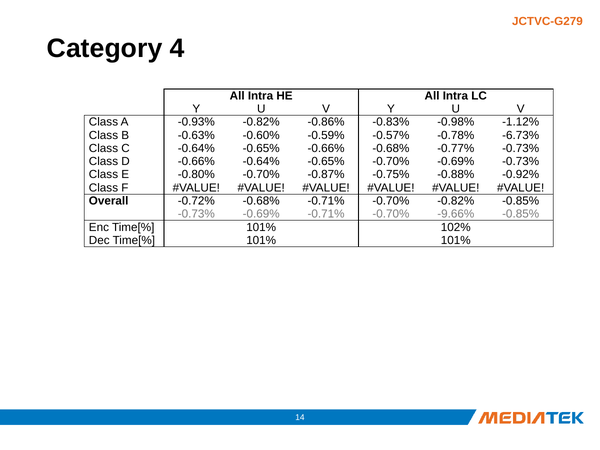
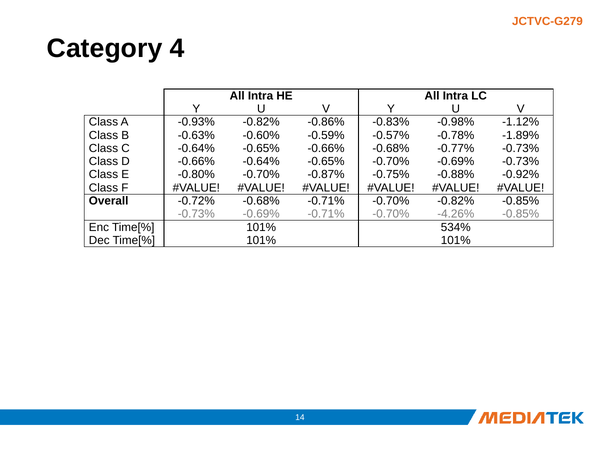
-6.73%: -6.73% -> -1.89% (521, 135)
-9.66%: -9.66% -> -4.26% (456, 214)
102%: 102% -> 534% (456, 227)
